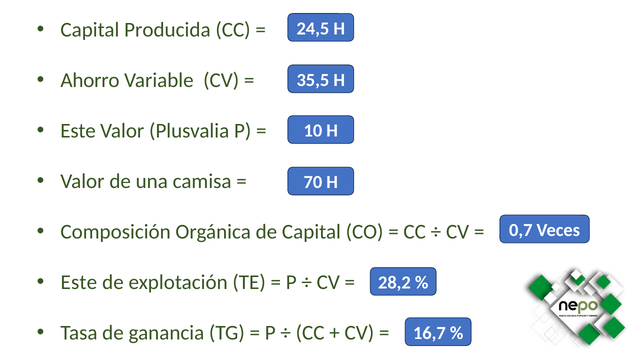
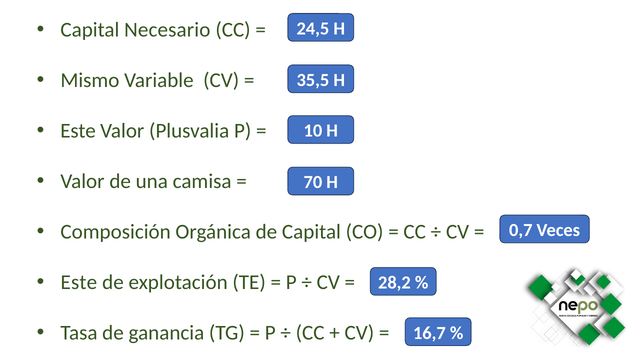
Producida: Producida -> Necesario (167, 30)
Ahorro: Ahorro -> Mismo (90, 80)
